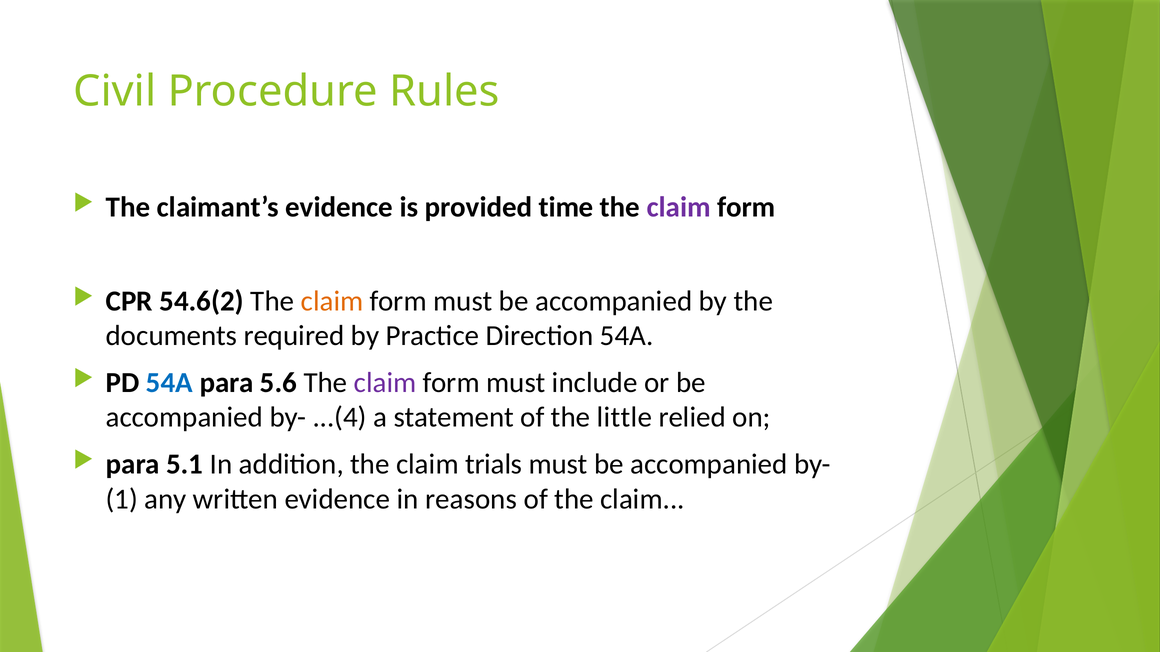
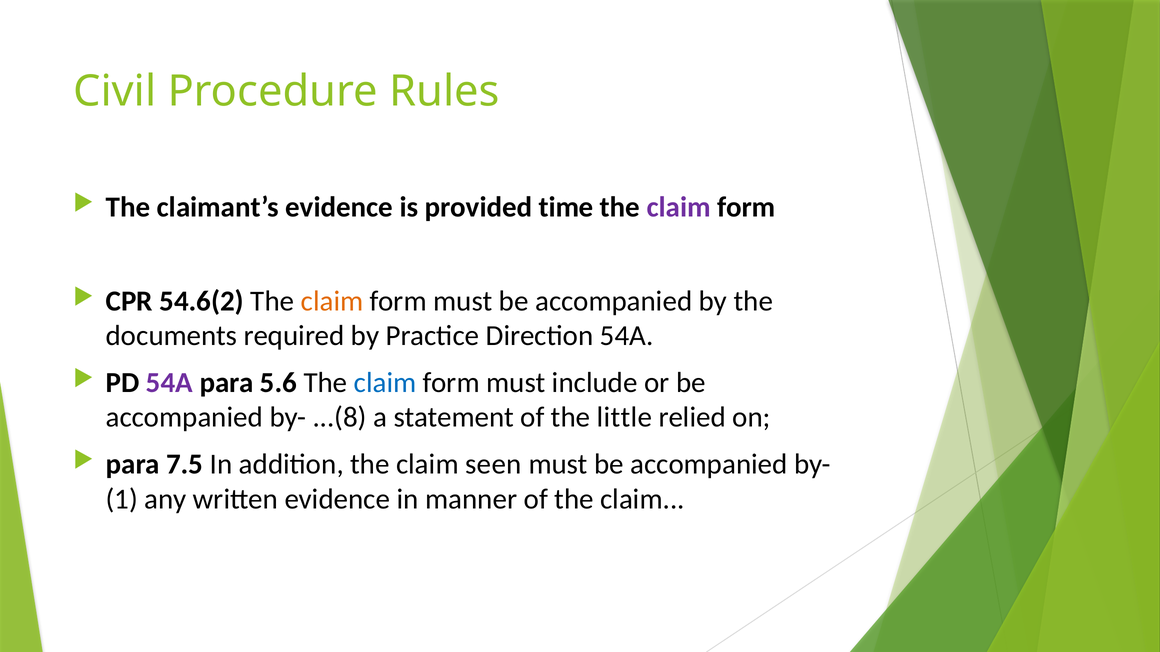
54A colour: blue -> purple (169, 383)
claim colour: purple -> blue (385, 383)
...(4: ...(4 -> ...(8 (340, 418)
5.1: 5.1 -> 7.5 (185, 465)
trials: trials -> seen (493, 465)
reasons: reasons -> manner (471, 499)
